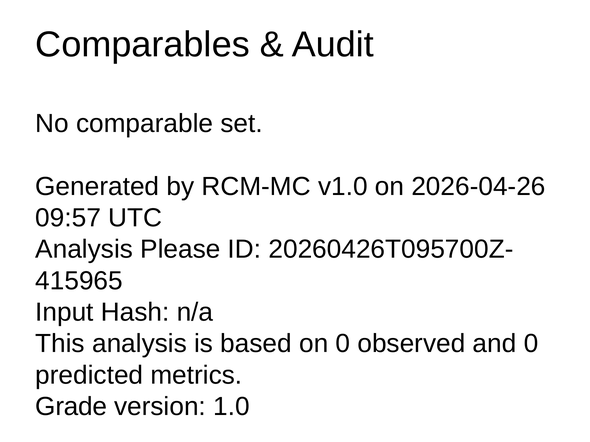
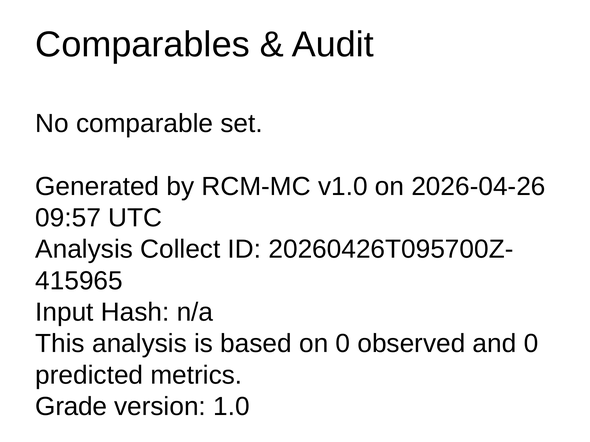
Please: Please -> Collect (180, 250)
